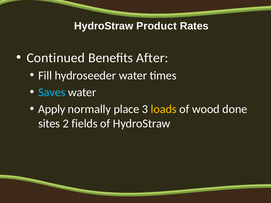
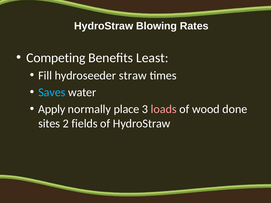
Product: Product -> Blowing (157, 26)
Continued: Continued -> Competing (56, 58)
After: After -> Least (152, 58)
hydroseeder water: water -> straw (133, 76)
loads colour: yellow -> pink (164, 109)
